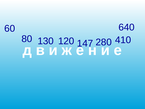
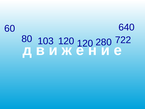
130: 130 -> 103 (46, 41)
120 147: 147 -> 120 (85, 43)
410: 410 -> 722 (123, 40)
